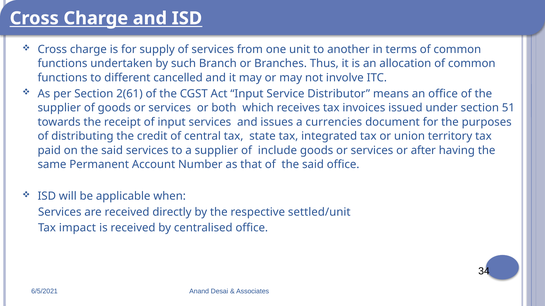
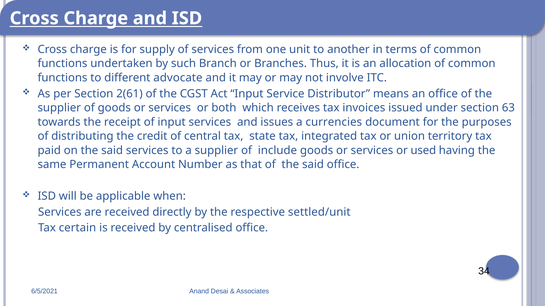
cancelled: cancelled -> advocate (178, 78)
51: 51 -> 63 (508, 108)
after: after -> used (423, 151)
impact: impact -> certain (77, 228)
